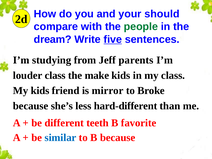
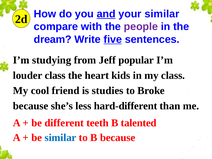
and underline: none -> present (106, 14)
your should: should -> similar (162, 14)
people colour: green -> purple (141, 27)
parents: parents -> popular (136, 60)
make: make -> heart (97, 75)
My kids: kids -> cool (40, 91)
mirror: mirror -> studies (108, 91)
favorite: favorite -> talented (139, 123)
